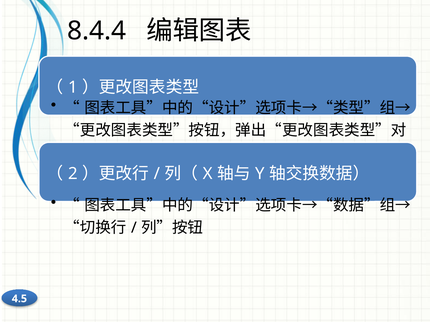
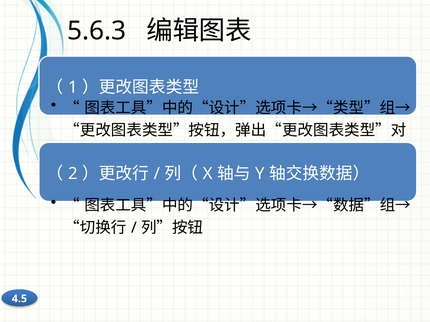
8.4.4: 8.4.4 -> 5.6.3 (97, 31)
